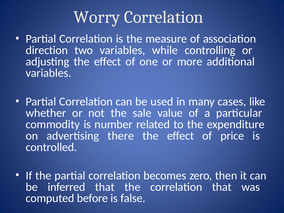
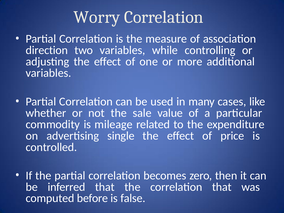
number: number -> mileage (114, 124)
there: there -> single (121, 136)
